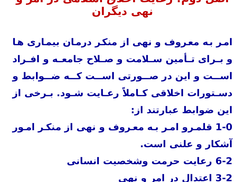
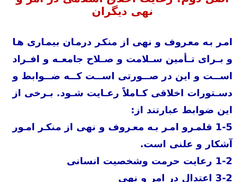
1-0: 1-0 -> 1-5 (224, 127)
6-2: 6-2 -> 1-2 (224, 161)
